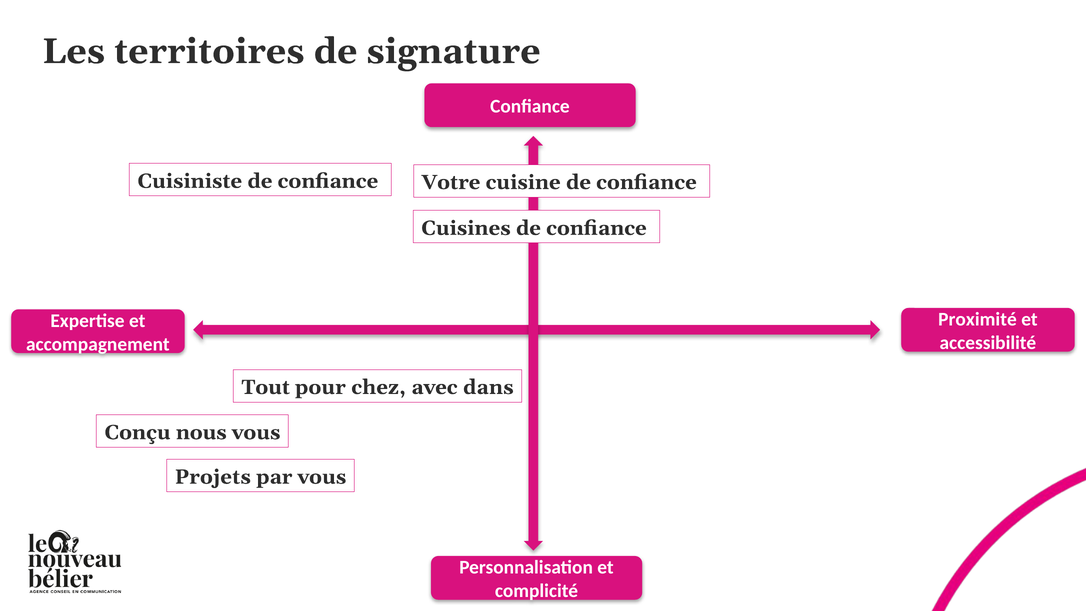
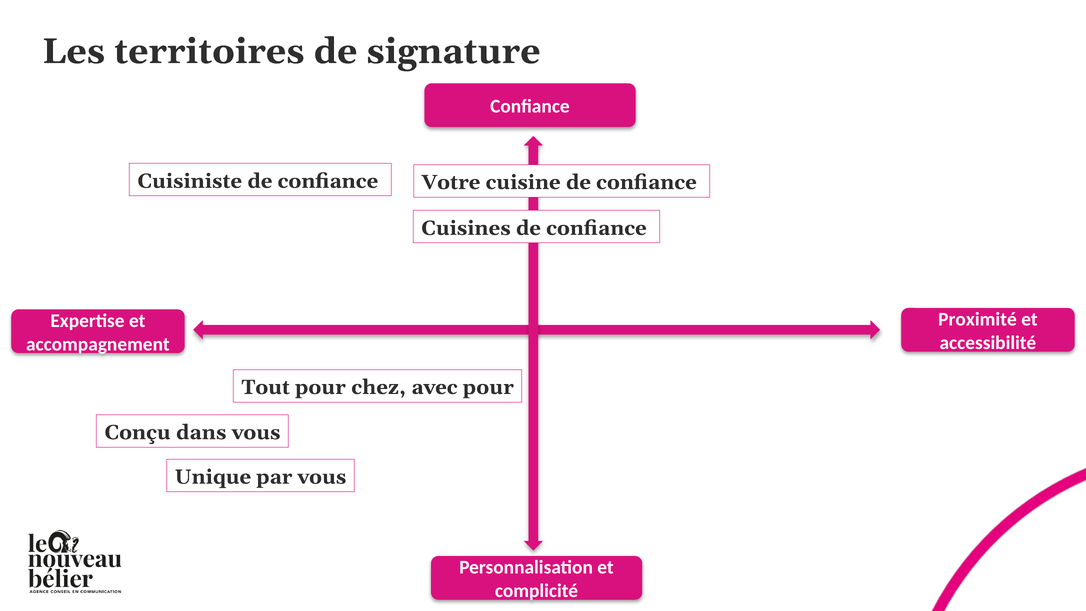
avec dans: dans -> pour (488, 387)
nous: nous -> dans (201, 432)
Projets: Projets -> Unique (213, 477)
